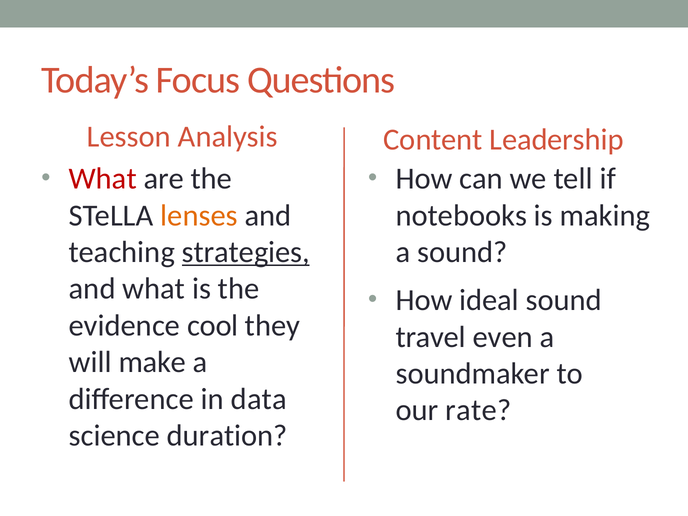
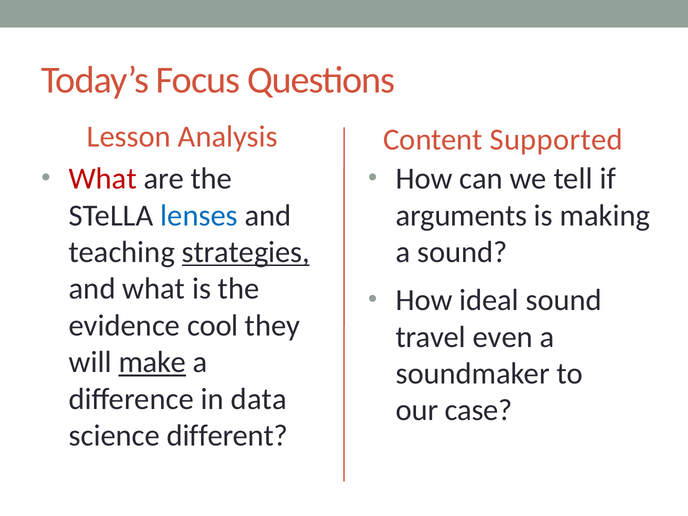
Leadership: Leadership -> Supported (556, 140)
lenses colour: orange -> blue (199, 215)
notebooks: notebooks -> arguments (461, 215)
make underline: none -> present (152, 362)
rate: rate -> case (479, 410)
duration: duration -> different (227, 436)
